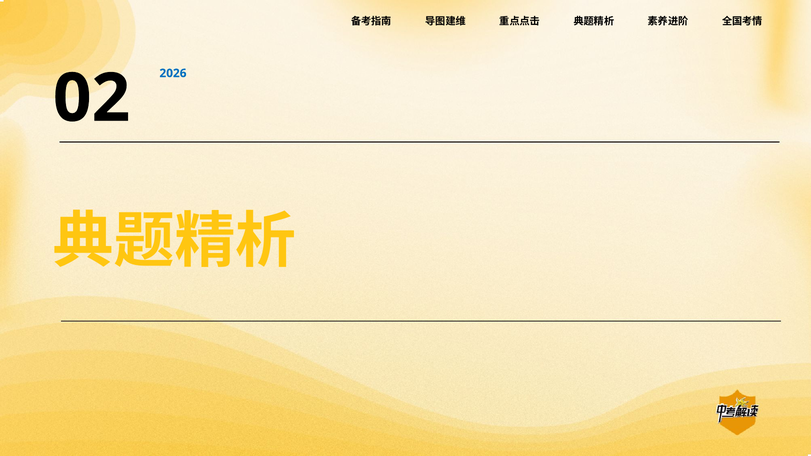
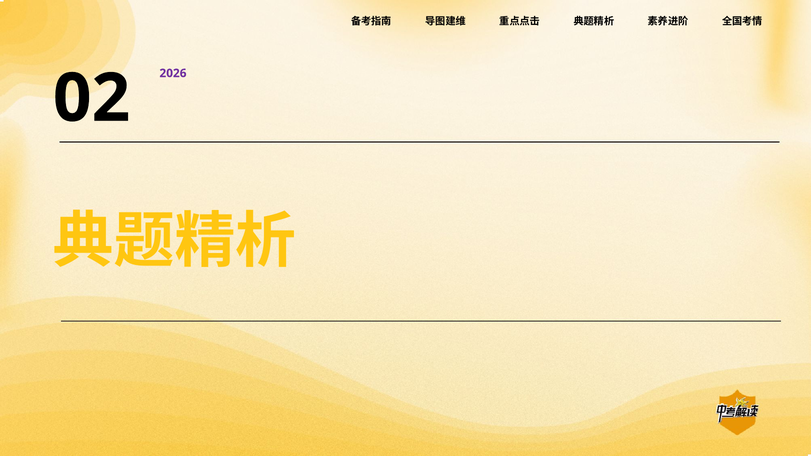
2026 colour: blue -> purple (173, 73)
